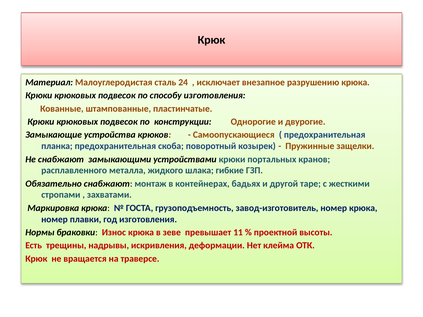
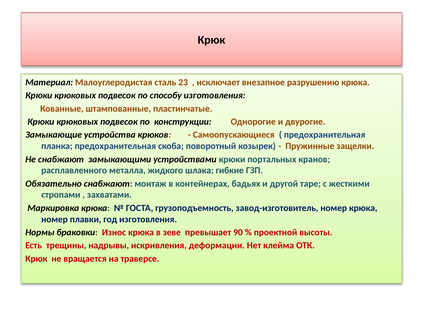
24: 24 -> 23 (183, 82)
11: 11 -> 90 (238, 233)
